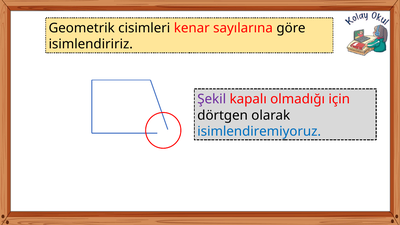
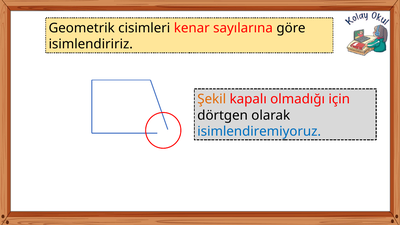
Şekil colour: purple -> orange (212, 99)
